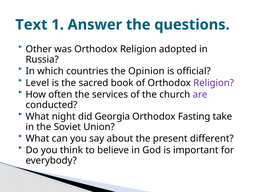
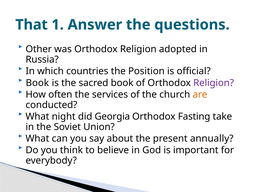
Text: Text -> That (32, 25)
Opinion: Opinion -> Position (146, 71)
Level: Level -> Book (37, 83)
are colour: purple -> orange (200, 95)
different: different -> annually (212, 139)
